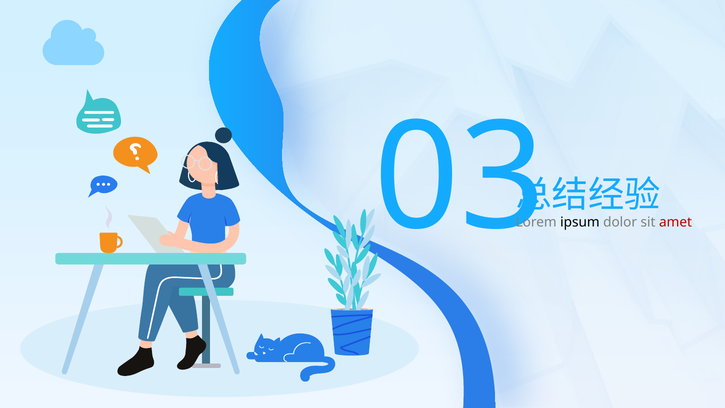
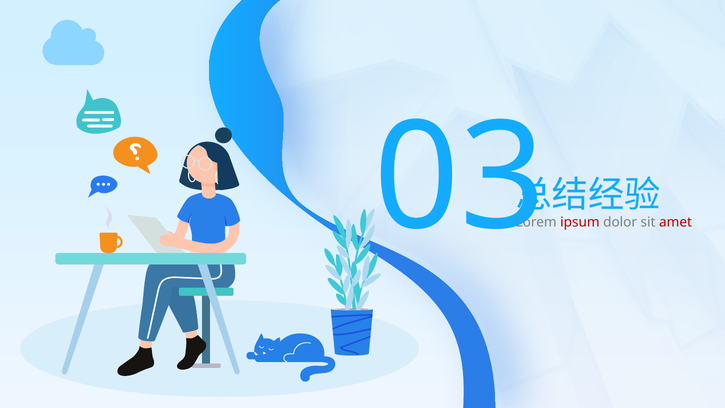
ipsum colour: black -> red (580, 222)
